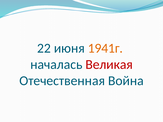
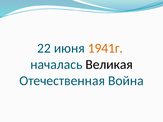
Великая colour: red -> black (109, 65)
